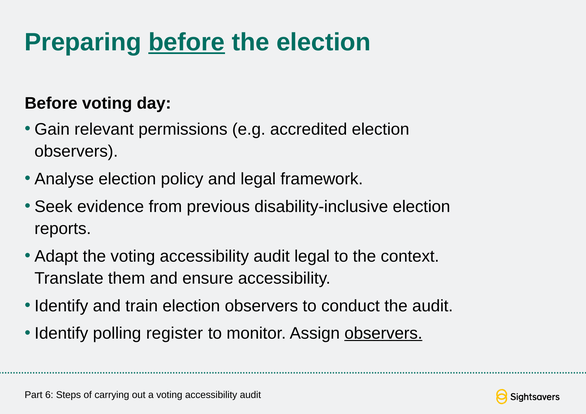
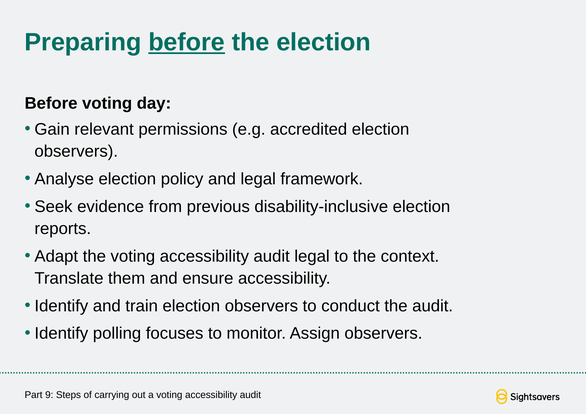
register: register -> focuses (175, 334)
observers underline: present -> none (383, 334)
6: 6 -> 9 (49, 395)
